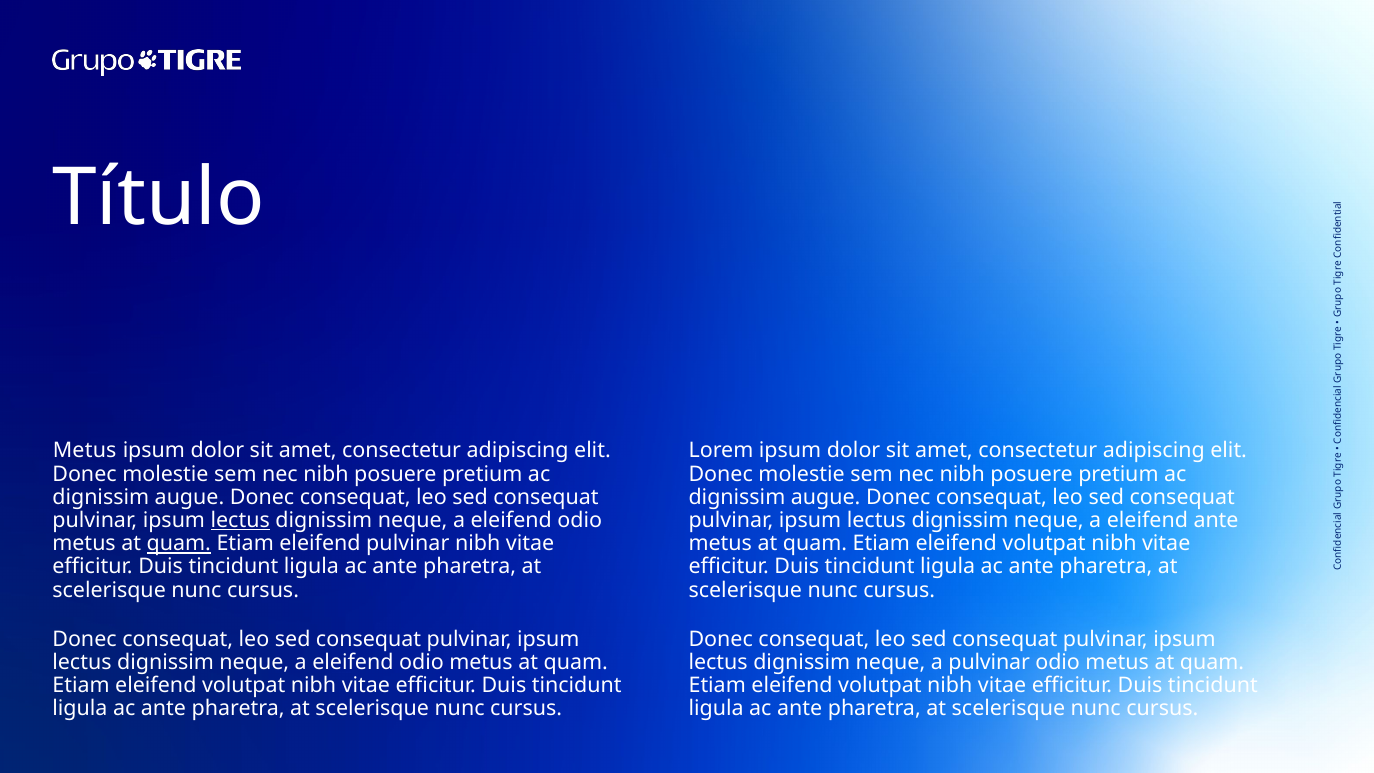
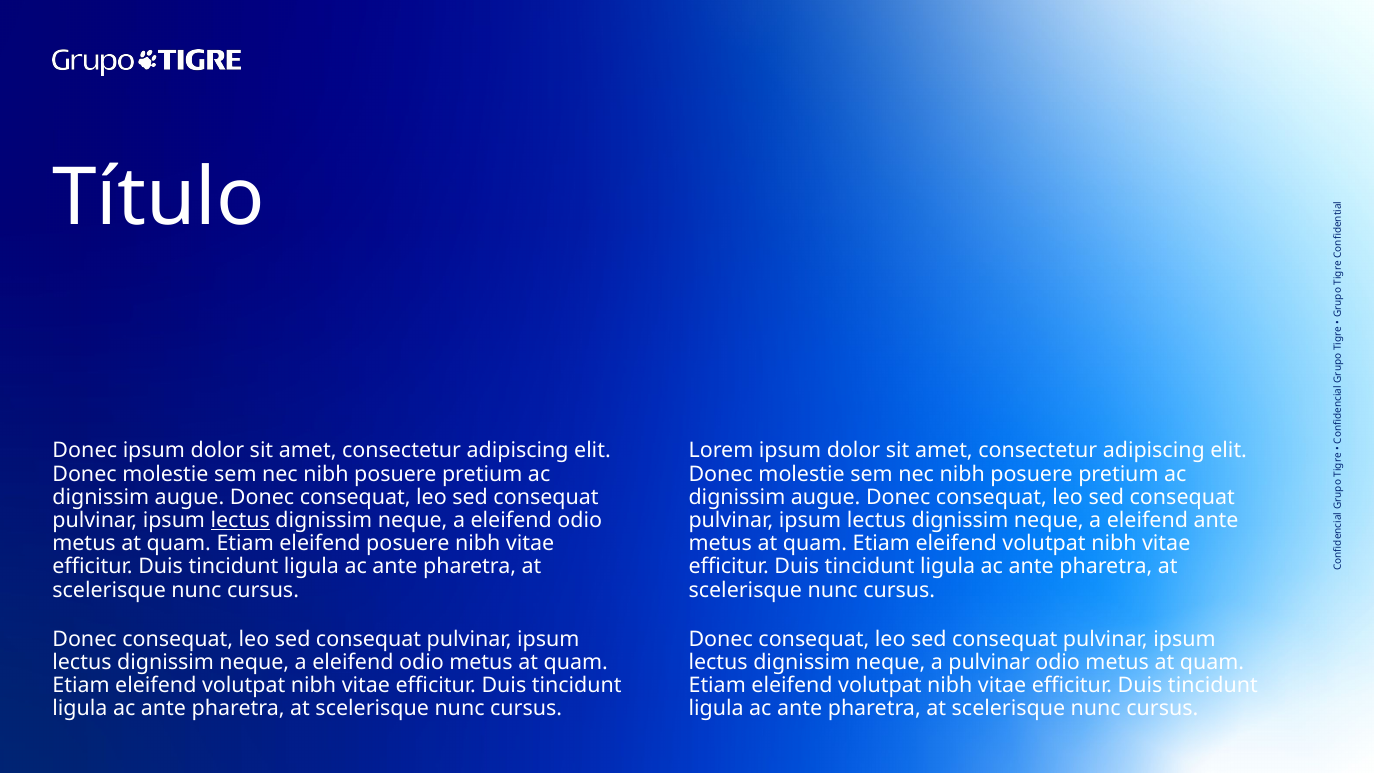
Metus: Metus -> Donec (85, 451)
quam underline: present -> none (179, 544)
eleifend pulvinar: pulvinar -> posuere (408, 544)
